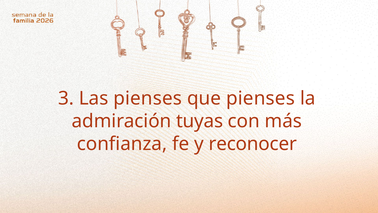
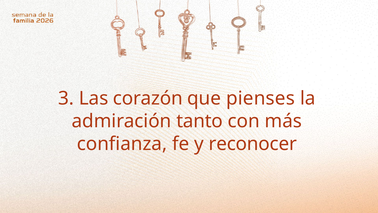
Las pienses: pienses -> corazón (148, 98)
tuyas: tuyas -> tanto (200, 121)
